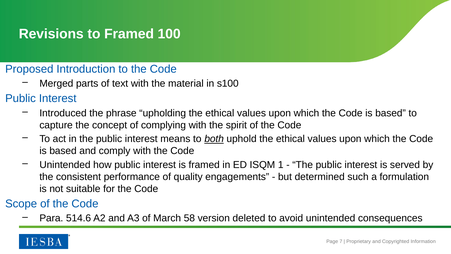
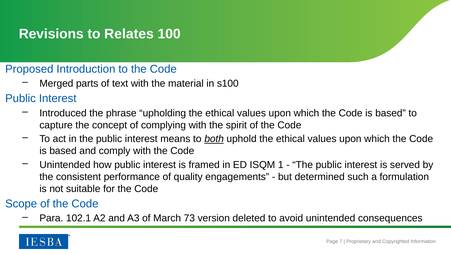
to Framed: Framed -> Relates (129, 34)
514.6: 514.6 -> 102.1 (79, 218)
58: 58 -> 73 (189, 218)
